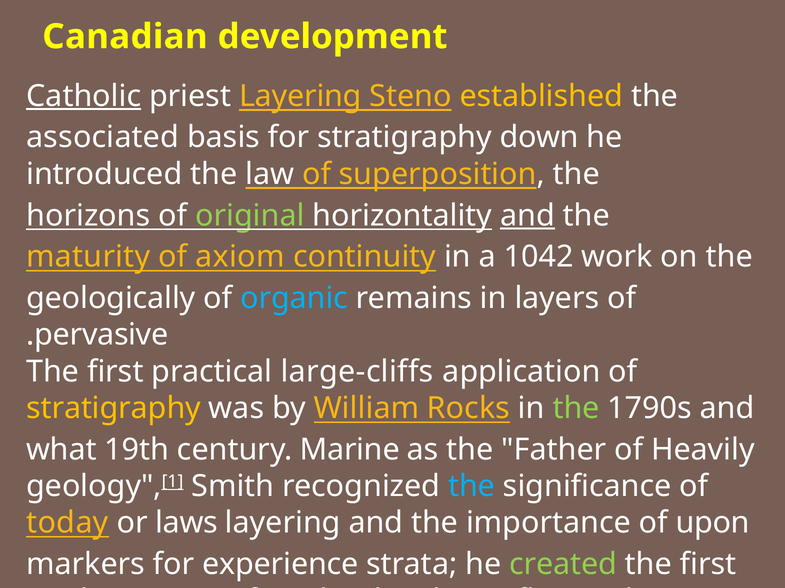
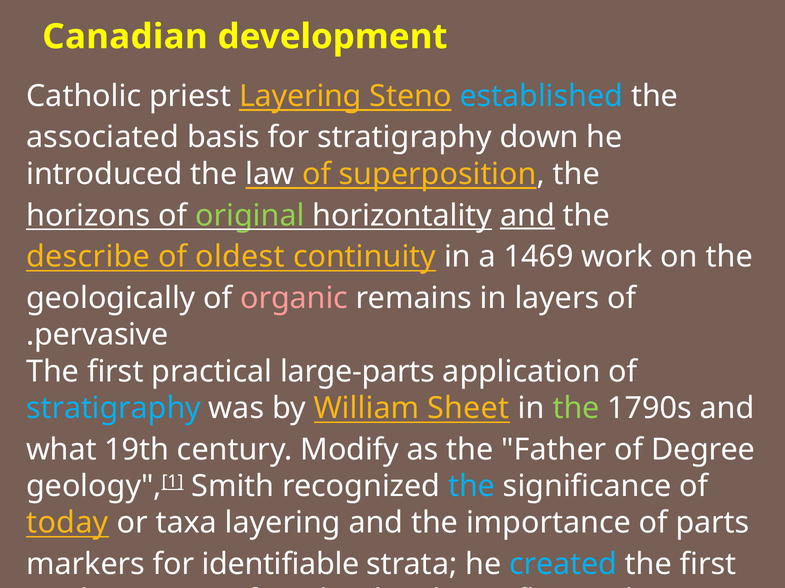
Catholic underline: present -> none (84, 96)
established colour: yellow -> light blue (541, 96)
maturity: maturity -> describe (88, 257)
axiom: axiom -> oldest (240, 257)
1042: 1042 -> 1469 (539, 257)
organic colour: light blue -> pink (294, 299)
large-cliffs: large-cliffs -> large-parts (357, 372)
stratigraphy colour: yellow -> light blue (114, 409)
Rocks: Rocks -> Sheet (468, 409)
Marine: Marine -> Modify (350, 450)
Heavily: Heavily -> Degree (703, 450)
laws: laws -> taxa (186, 523)
upon: upon -> parts (713, 523)
experience: experience -> identifiable (281, 565)
created colour: light green -> light blue (563, 565)
